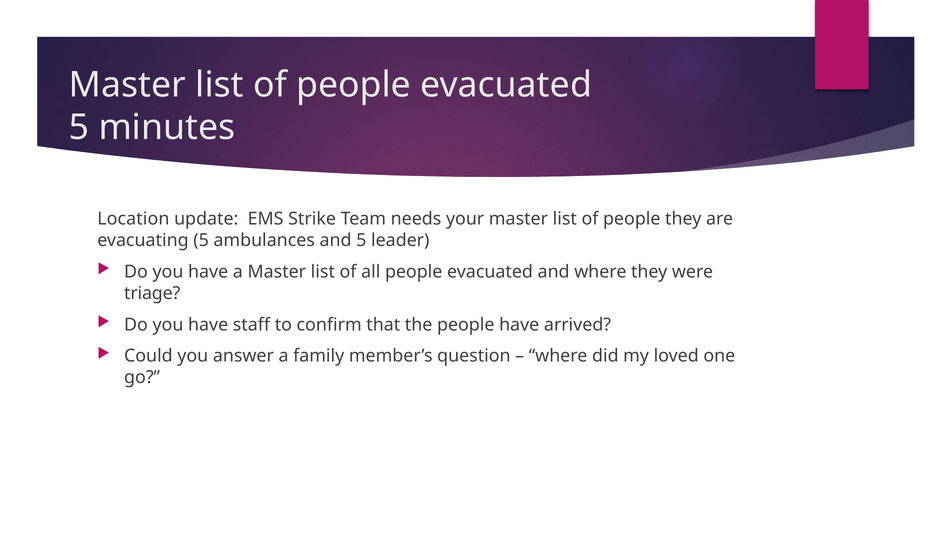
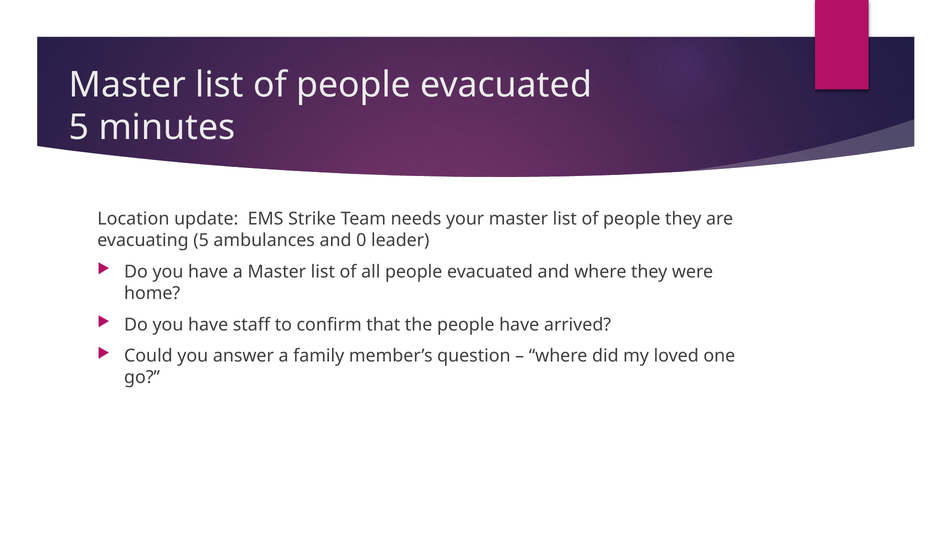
and 5: 5 -> 0 (361, 240)
triage: triage -> home (152, 293)
